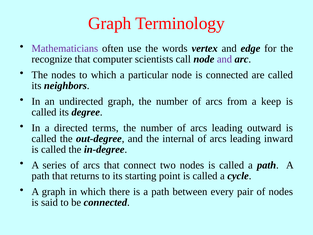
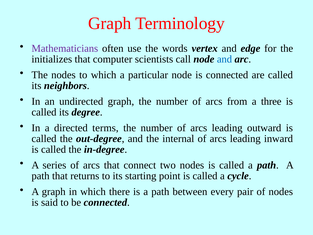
recognize: recognize -> initializes (52, 59)
and colour: purple -> blue (224, 59)
keep: keep -> three (271, 101)
